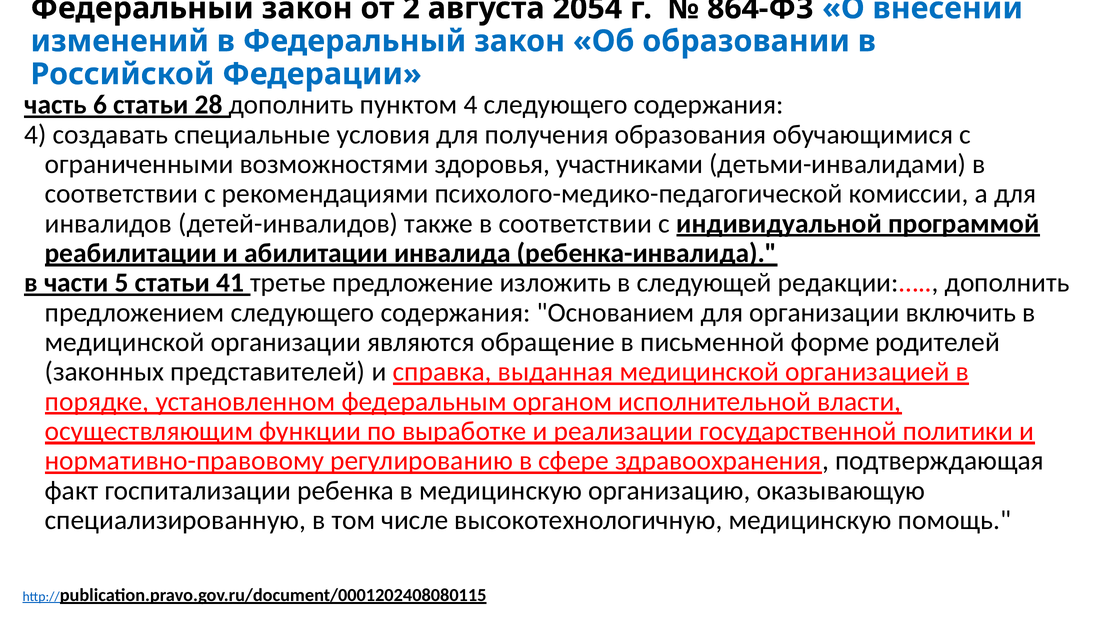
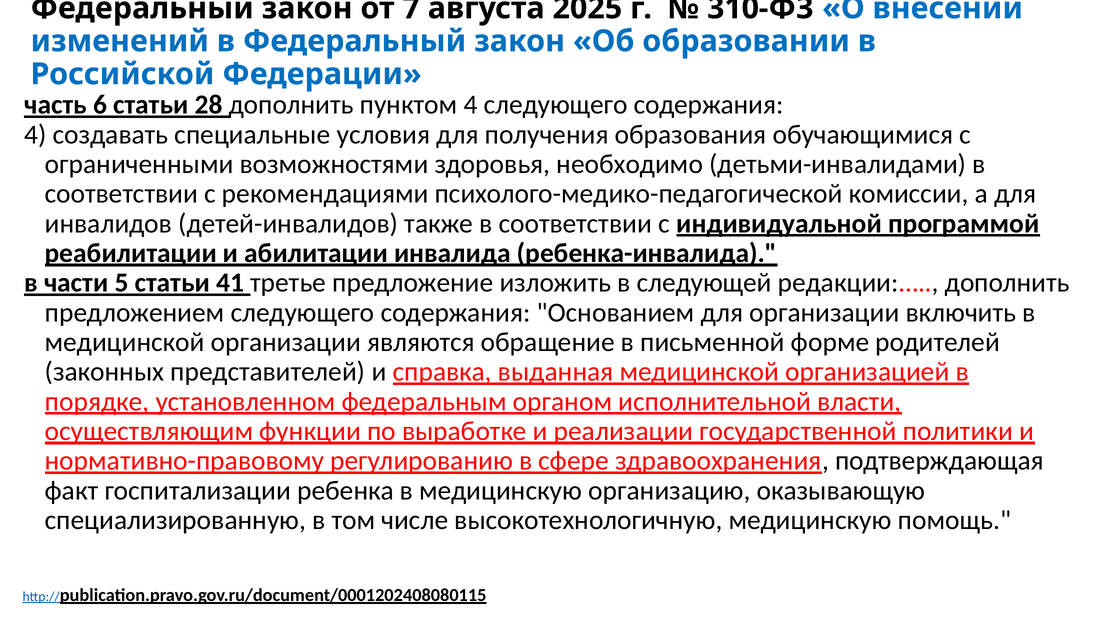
2: 2 -> 7 (411, 8)
2054: 2054 -> 2025 (587, 8)
864-ФЗ: 864-ФЗ -> 310-ФЗ (760, 8)
участниками: участниками -> необходимо (630, 164)
